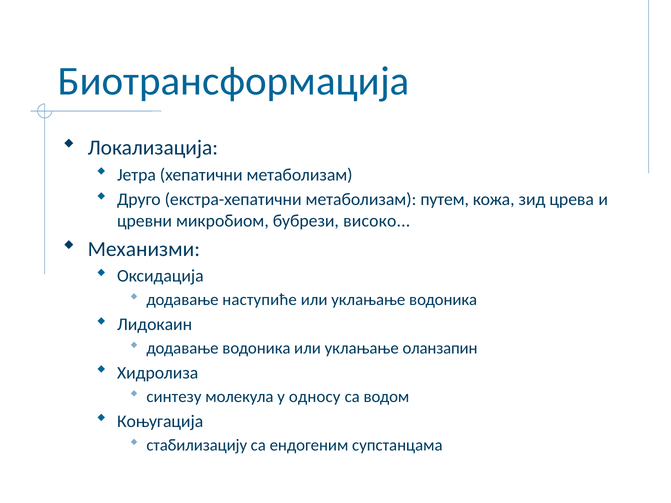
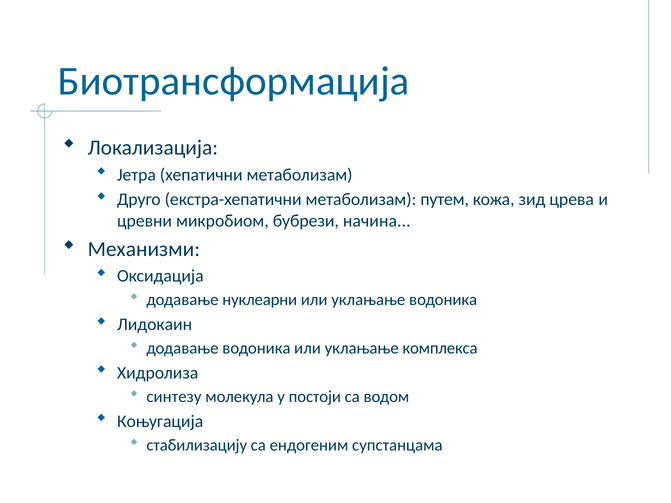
високо: високо -> начина (377, 221)
наступиће: наступиће -> нуклеарни (260, 300)
оланзапин: оланзапин -> комплекса (440, 349)
односу: односу -> постоји (315, 397)
